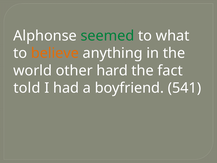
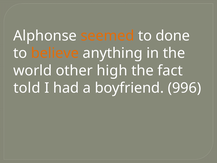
seemed colour: green -> orange (107, 36)
what: what -> done (173, 36)
hard: hard -> high (112, 70)
541: 541 -> 996 (184, 88)
